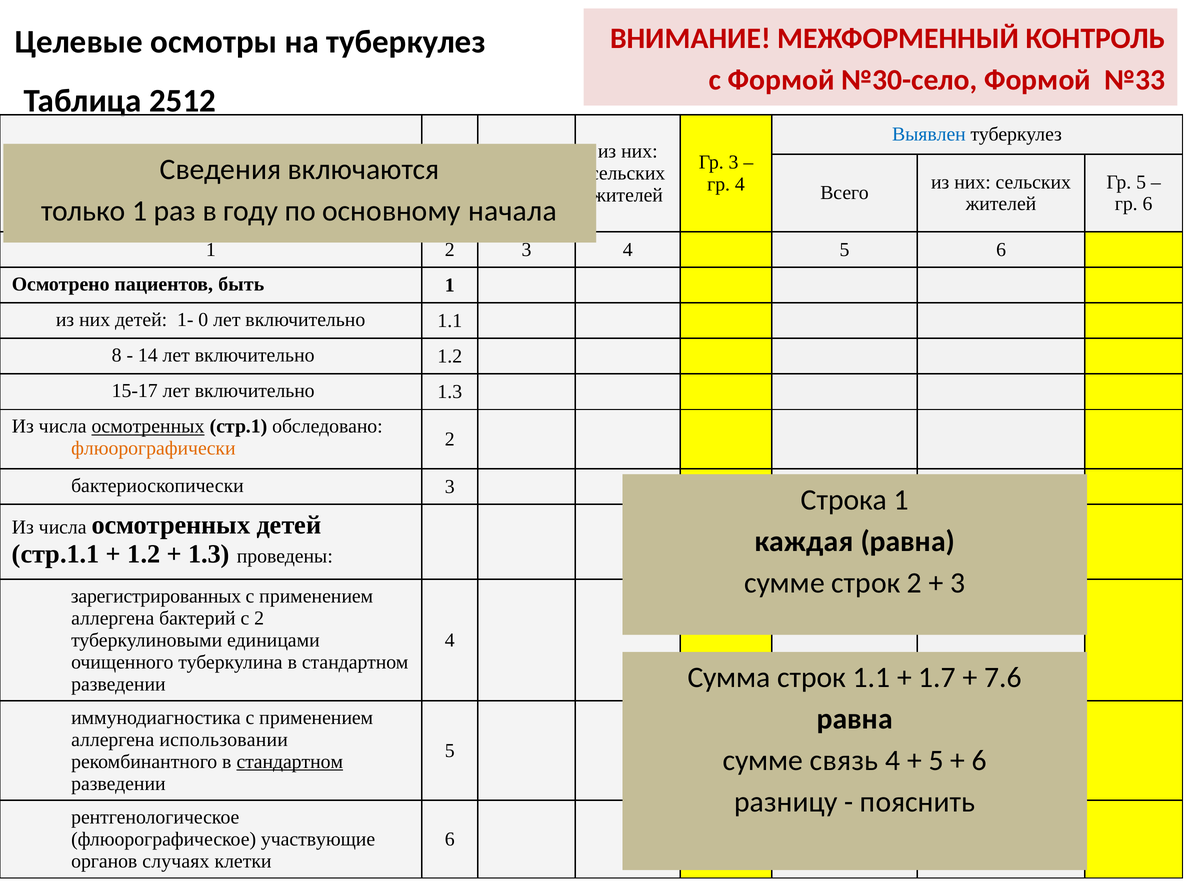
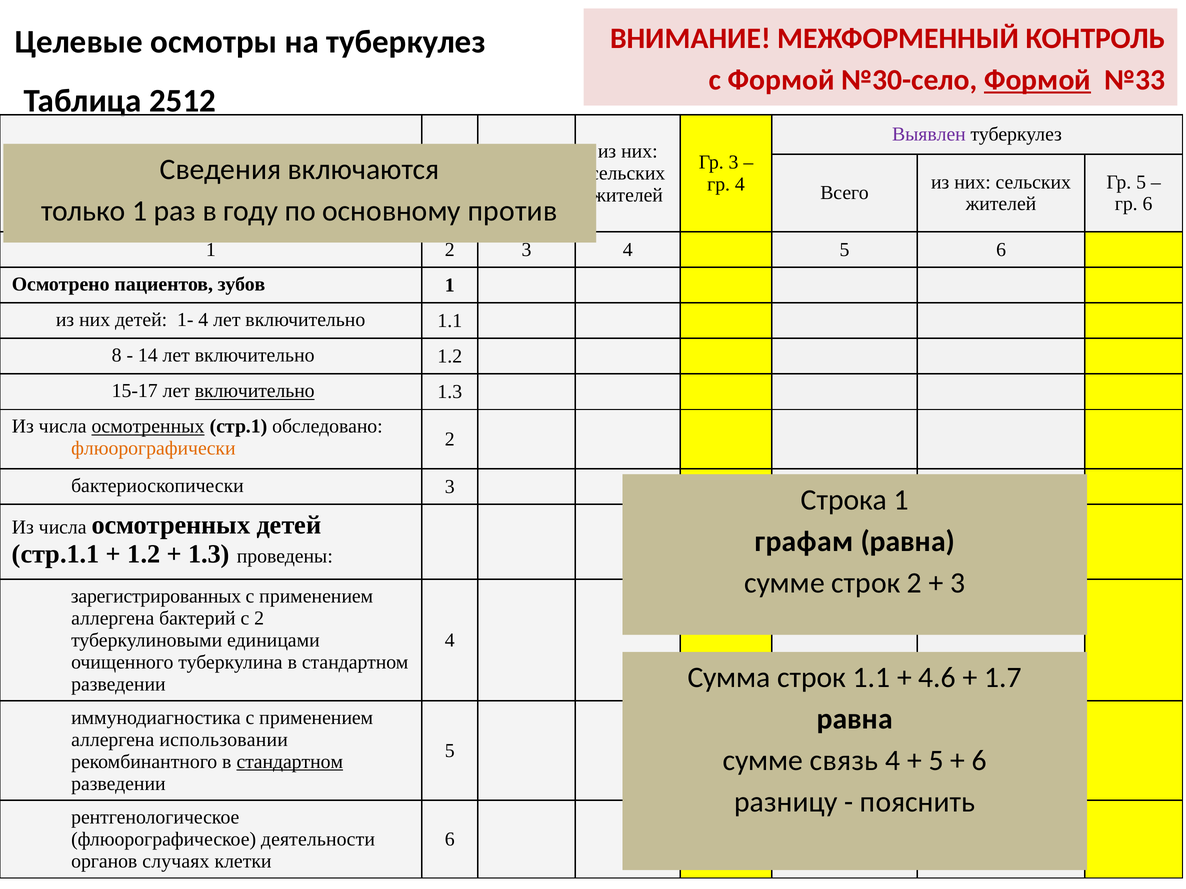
Формой underline: none -> present (1038, 80)
Выявлен colour: blue -> purple (929, 135)
начала: начала -> против (512, 211)
быть: быть -> зубов (241, 284)
1- 0: 0 -> 4 (203, 320)
включительно underline: none -> present (255, 391)
каждая: каждая -> графам (804, 542)
1.7: 1.7 -> 4.6 (937, 678)
7.6: 7.6 -> 1.7 (1003, 678)
участвующие: участвующие -> деятельности (318, 840)
